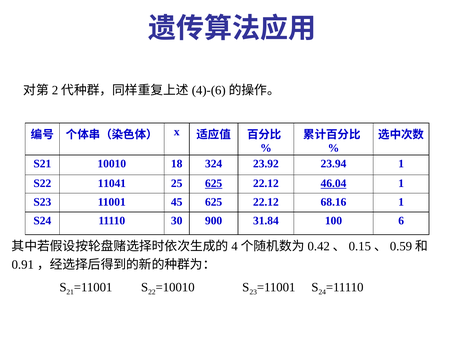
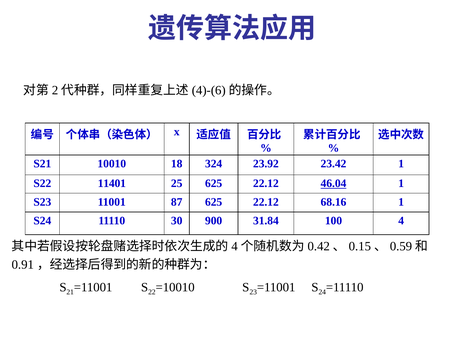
23.94: 23.94 -> 23.42 (334, 164)
11041: 11041 -> 11401 (112, 184)
625 underline: present -> none (214, 184)
45: 45 -> 87 (177, 202)
6: 6 -> 4 (401, 221)
